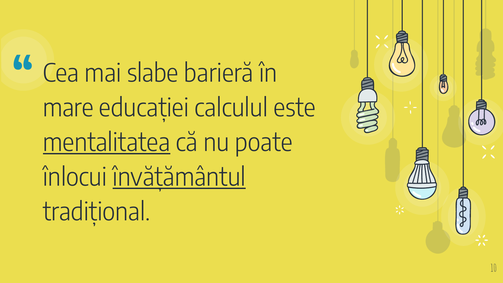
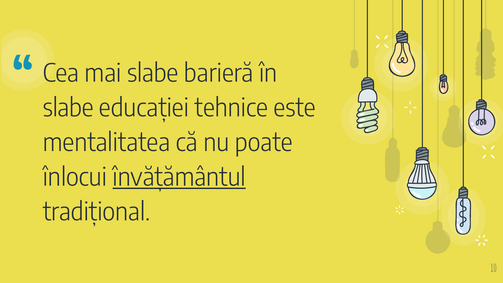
mare: mare -> slabe (68, 108)
calculul: calculul -> tehnice (231, 108)
mentalitatea underline: present -> none (107, 143)
